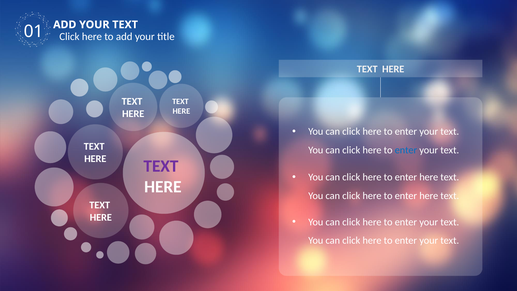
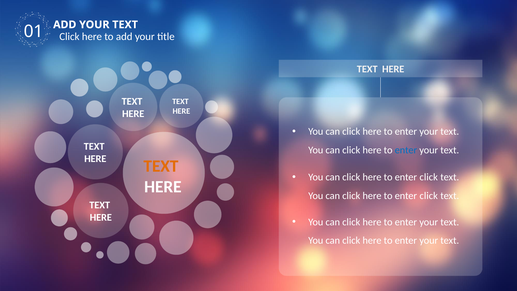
TEXT colour: purple -> orange (161, 166)
here: here -> click (429, 177)
here: here -> click (429, 195)
